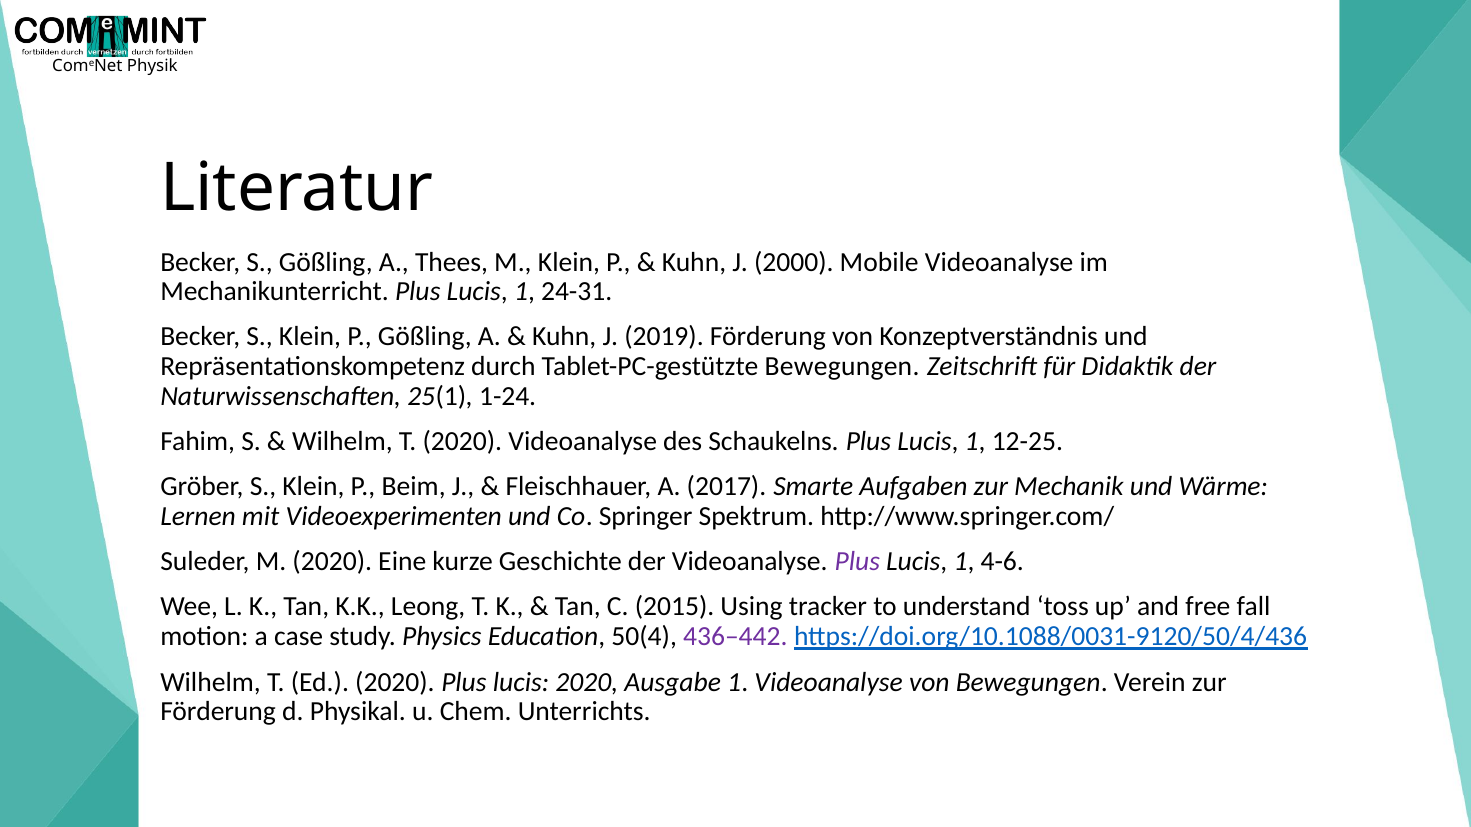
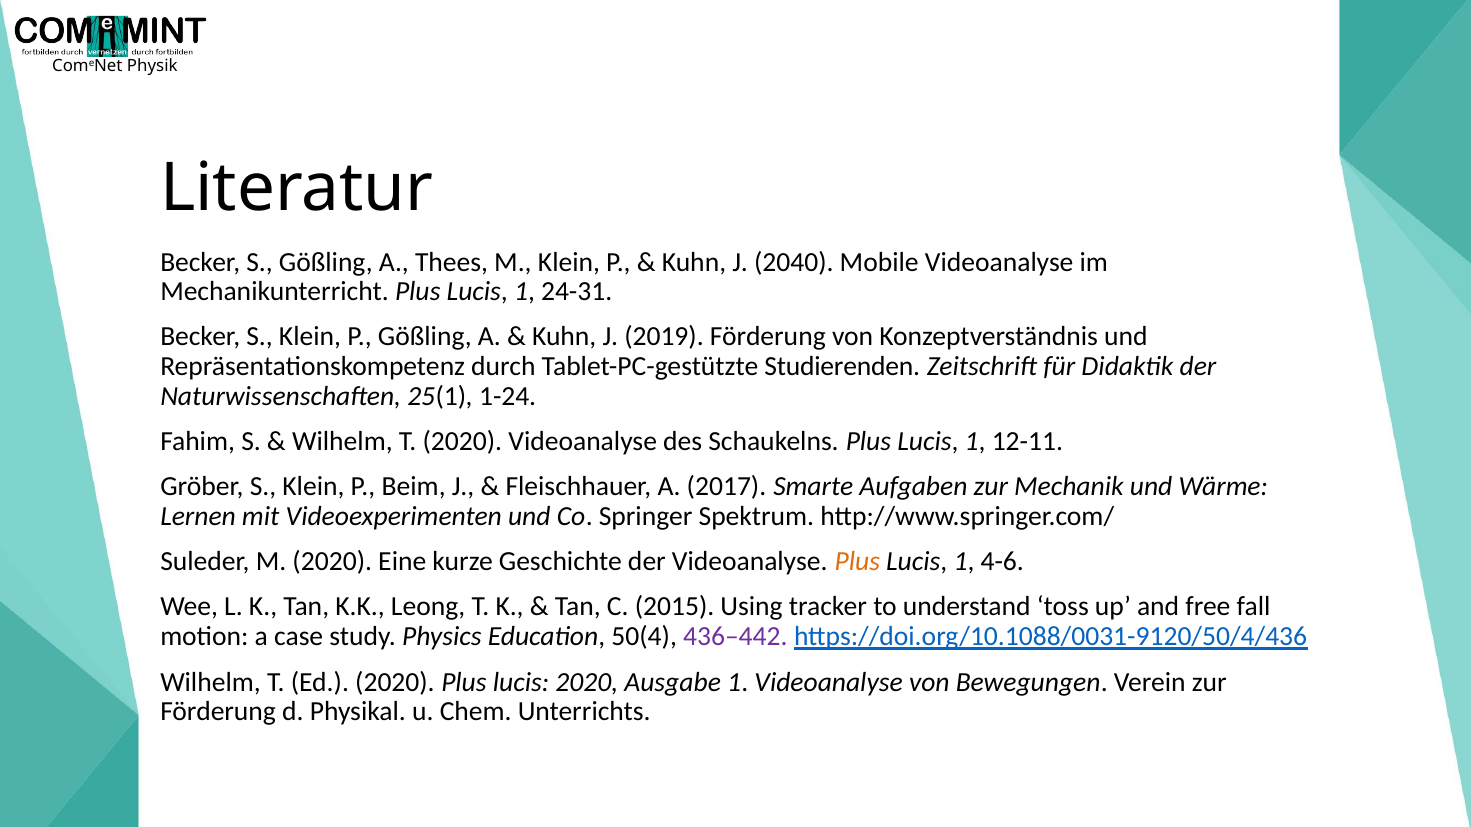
2000: 2000 -> 2040 (794, 262)
Tablet-PC-gestützte Bewegungen: Bewegungen -> Studierenden (842, 367)
12-25: 12-25 -> 12-11 (1027, 442)
Plus colour: purple -> orange (857, 562)
